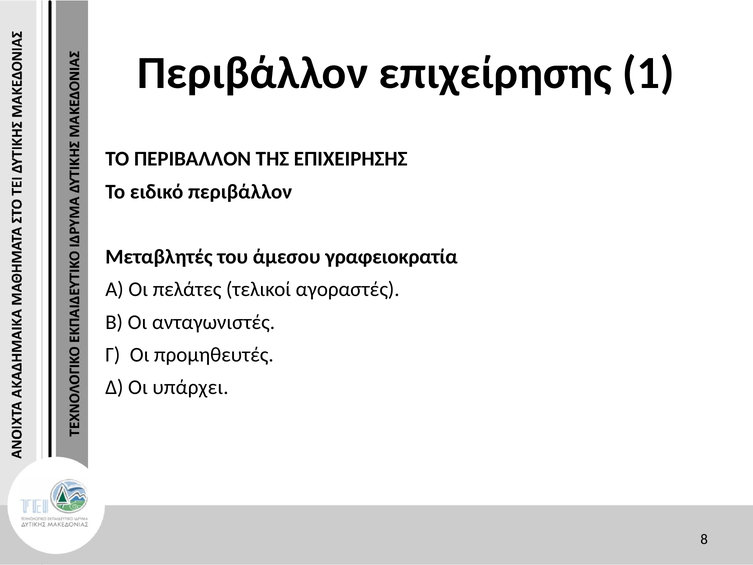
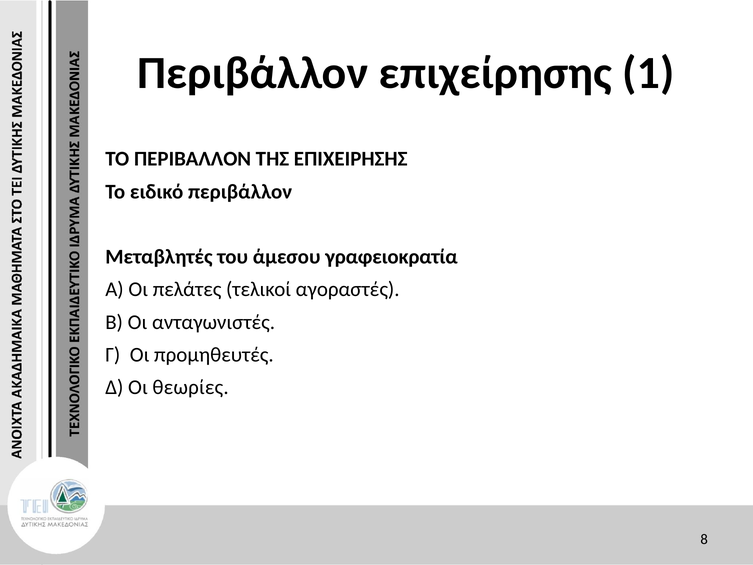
υπάρχει: υπάρχει -> θεωρίες (191, 387)
